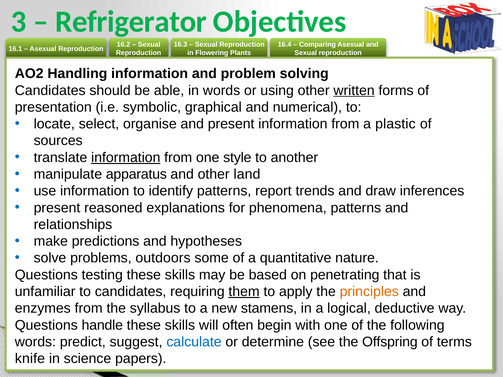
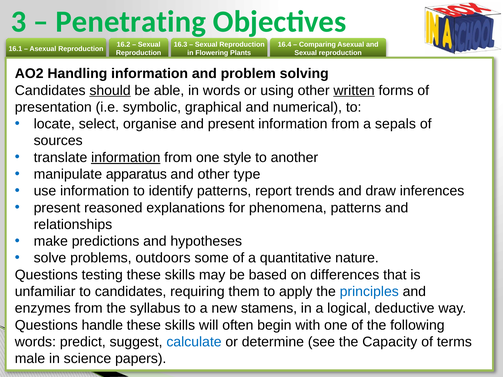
Refrigerator: Refrigerator -> Penetrating (131, 22)
should underline: none -> present (110, 90)
plastic: plastic -> sepals (395, 124)
land: land -> type (247, 174)
penetrating: penetrating -> differences (345, 275)
them underline: present -> none (244, 292)
principles colour: orange -> blue (369, 292)
Offspring: Offspring -> Capacity (390, 342)
knife: knife -> male (30, 359)
